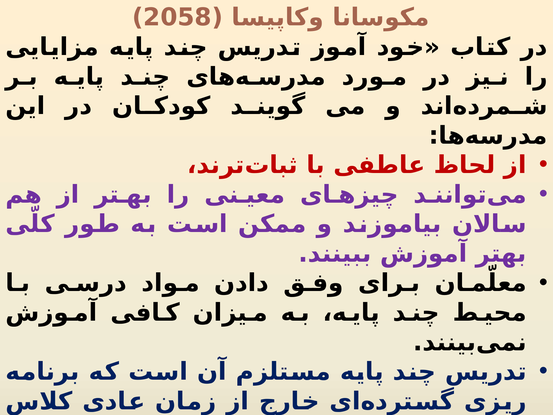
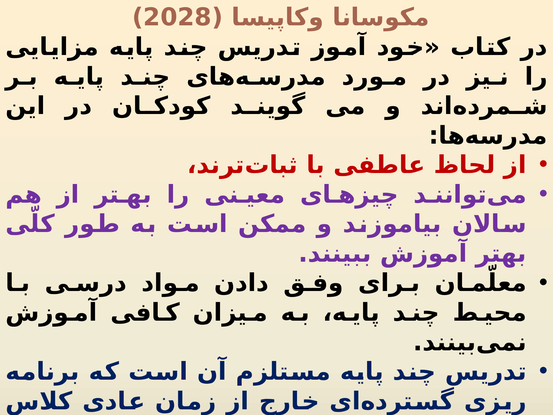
2058: 2058 -> 2028 (178, 18)
